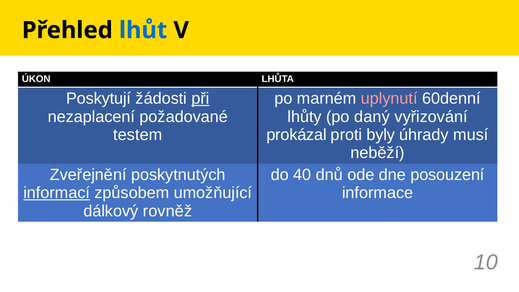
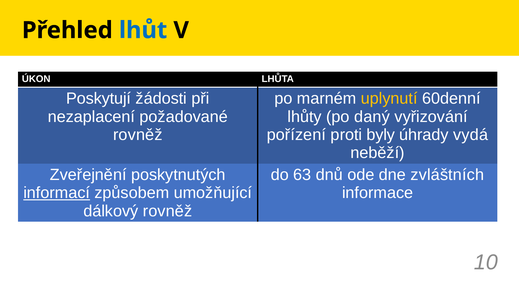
při underline: present -> none (200, 99)
uplynutí colour: pink -> yellow (389, 99)
testem: testem -> rovněž (138, 135)
prokázal: prokázal -> pořízení (296, 135)
musí: musí -> vydá (471, 135)
40: 40 -> 63 (302, 175)
posouzení: posouzení -> zvláštních (447, 175)
